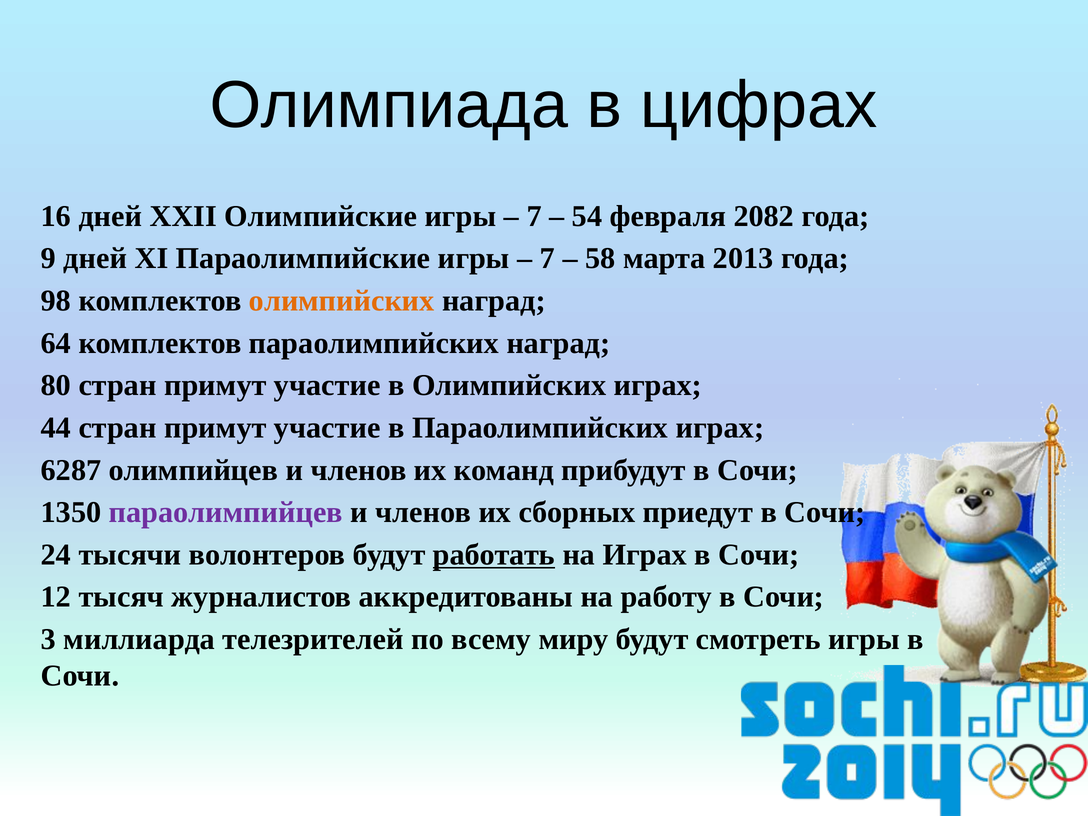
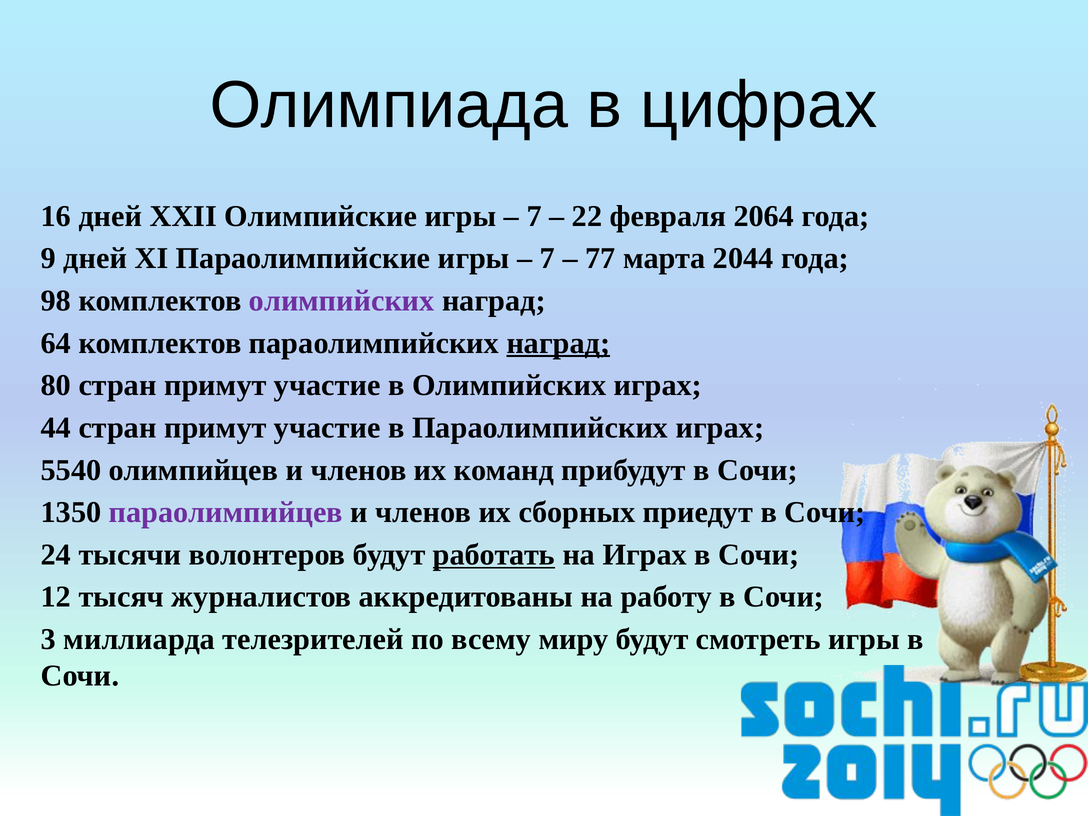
54: 54 -> 22 (587, 216)
2082: 2082 -> 2064 (764, 216)
58: 58 -> 77 (600, 258)
2013: 2013 -> 2044 (743, 258)
олимпийских colour: orange -> purple (342, 301)
наград underline: none -> present (558, 343)
6287: 6287 -> 5540 (71, 470)
